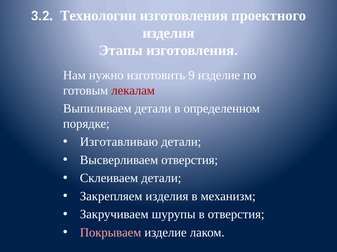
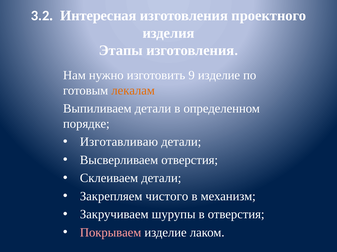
Технологии: Технологии -> Интересная (98, 16)
лекалам colour: red -> orange (133, 91)
Закрепляем изделия: изделия -> чистого (167, 197)
